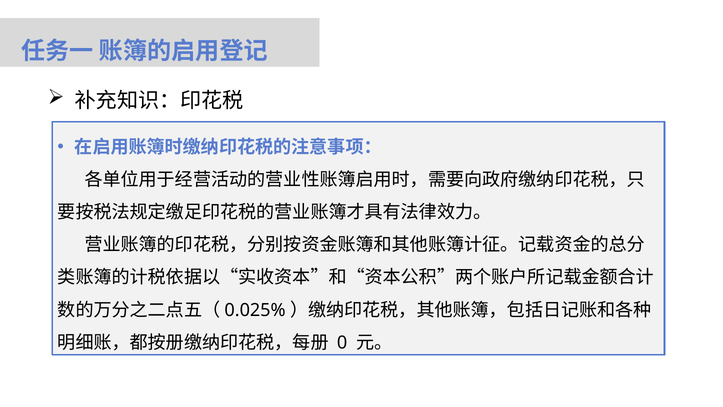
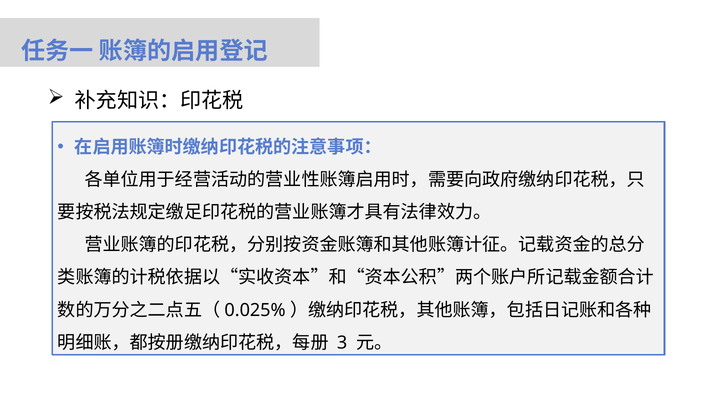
0: 0 -> 3 (342, 342)
